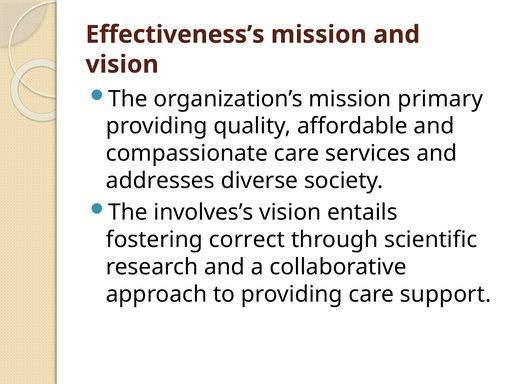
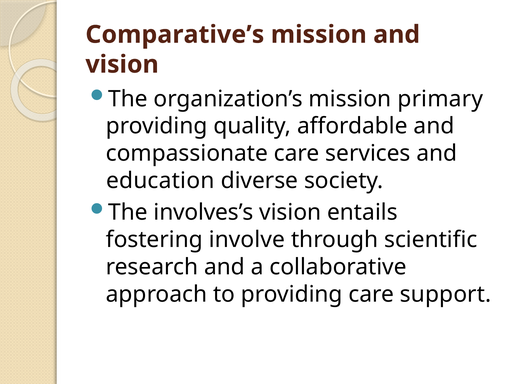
Effectiveness’s: Effectiveness’s -> Comparative’s (175, 35)
addresses: addresses -> education (160, 181)
correct: correct -> involve (247, 240)
